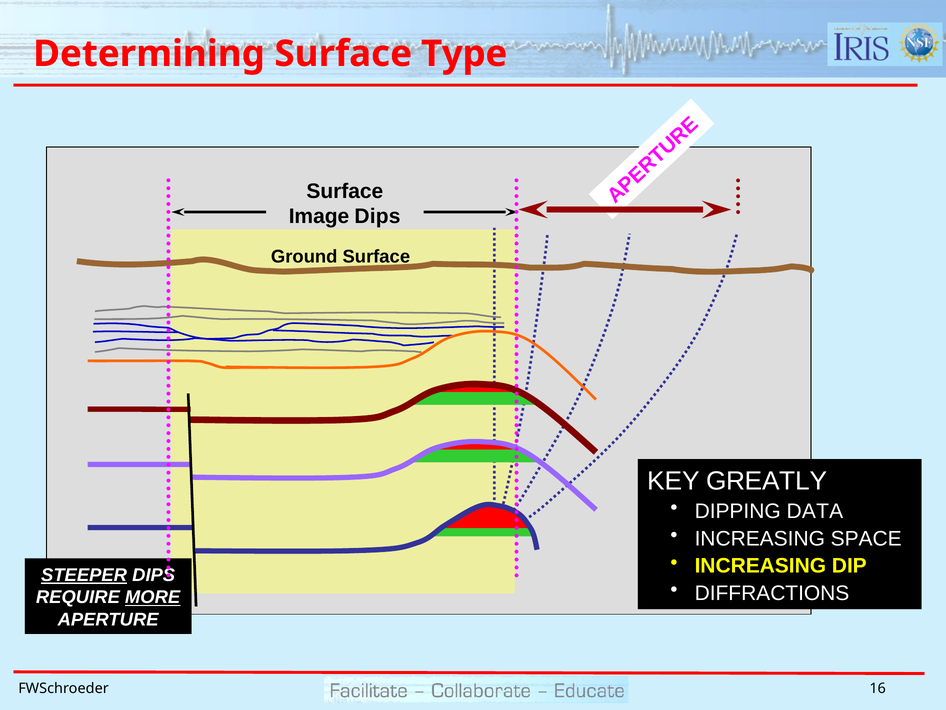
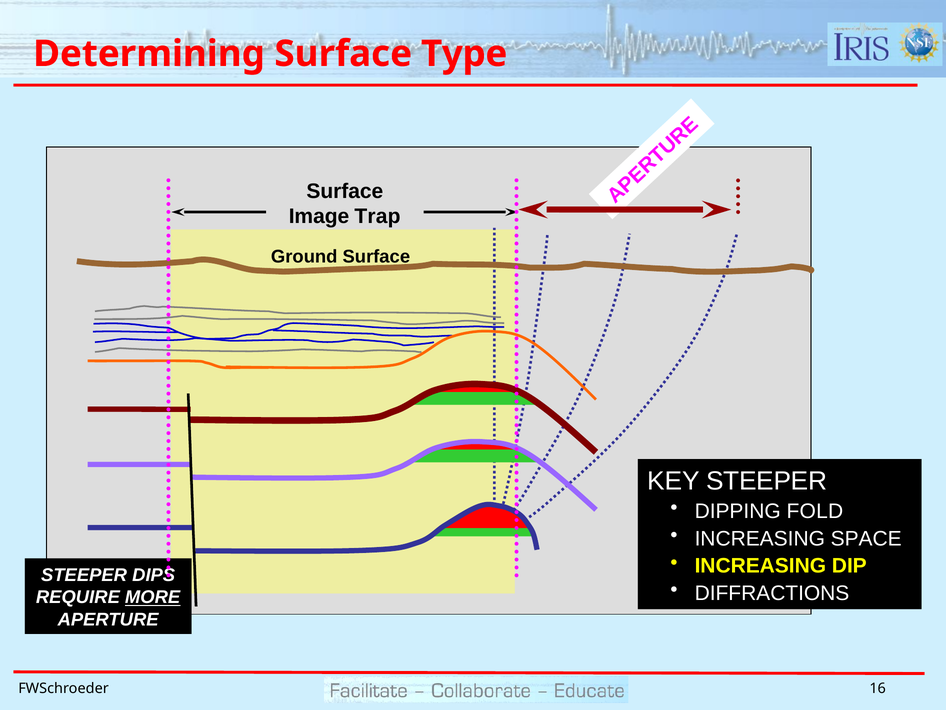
Image Dips: Dips -> Trap (377, 216)
KEY GREATLY: GREATLY -> STEEPER (767, 481)
DATA: DATA -> FOLD (815, 511)
STEEPER underline: present -> none (84, 575)
